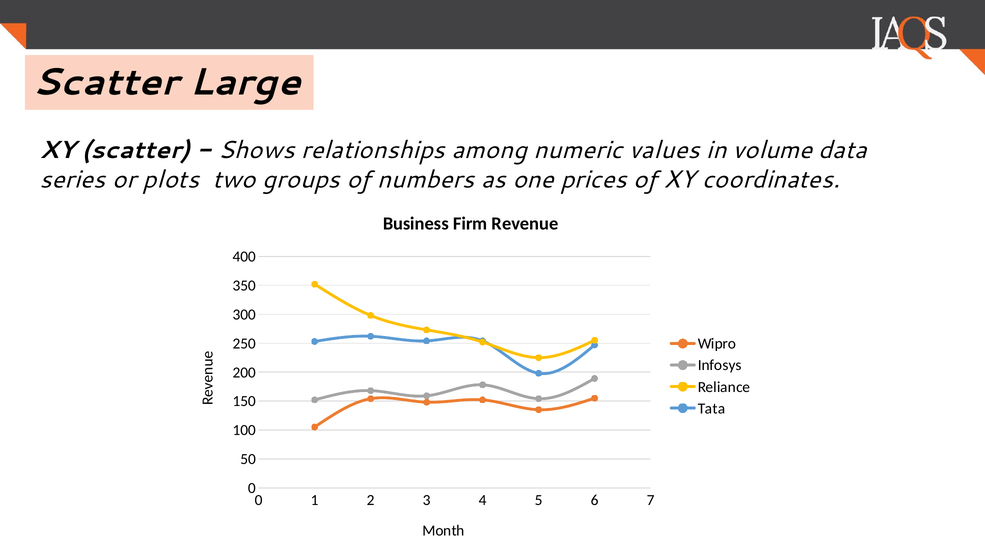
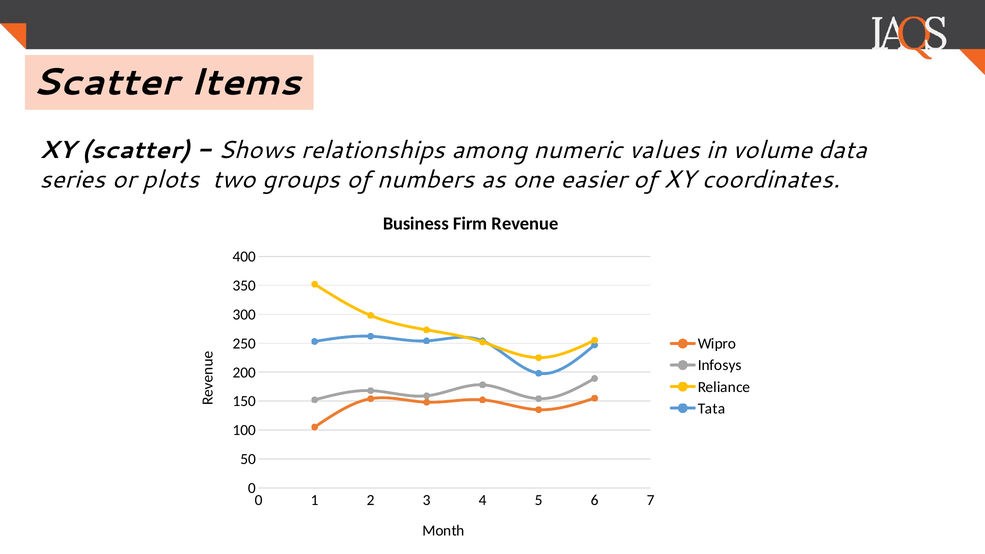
Large: Large -> Items (245, 82)
prices: prices -> easier (594, 180)
